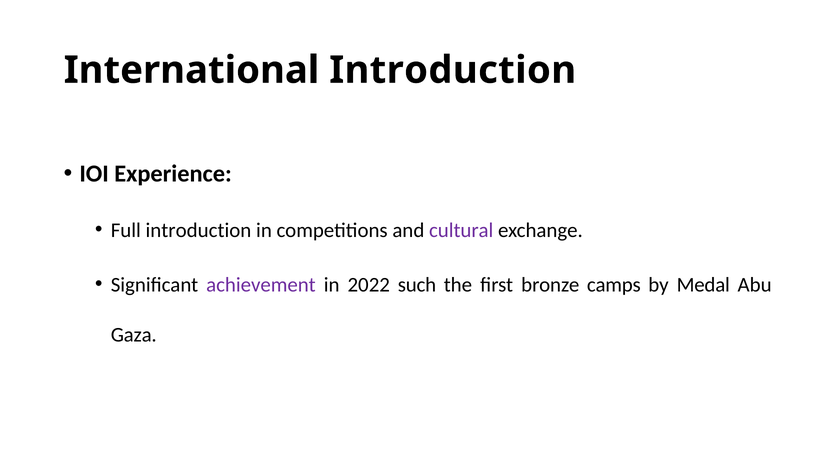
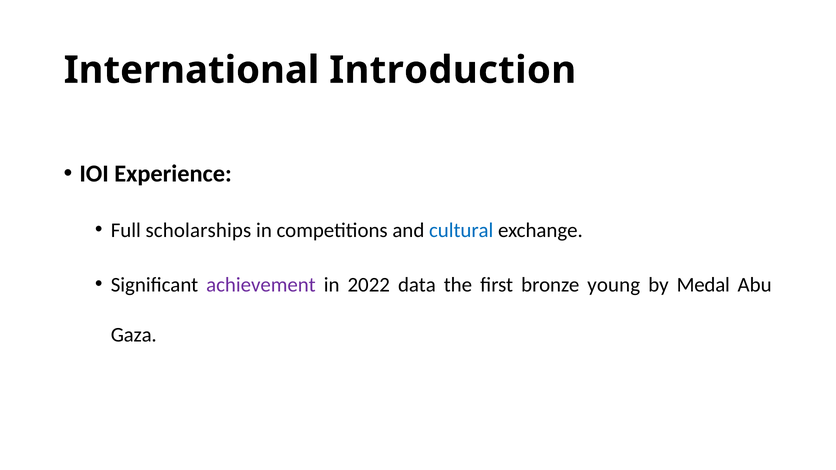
Full introduction: introduction -> scholarships (198, 230)
cultural colour: purple -> blue (461, 230)
such: such -> data (417, 285)
camps: camps -> young (614, 285)
